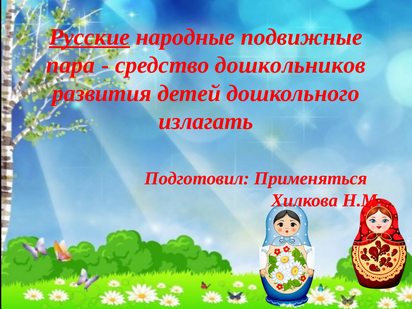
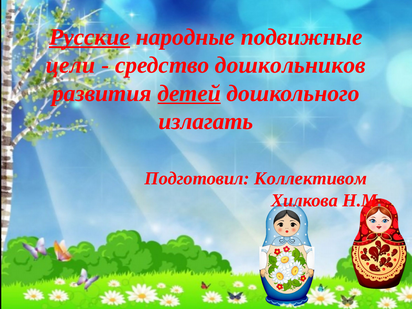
пара: пара -> цели (71, 65)
детей underline: none -> present (189, 93)
Применяться: Применяться -> Коллективом (311, 178)
